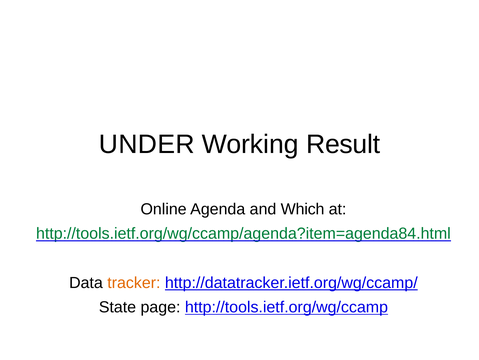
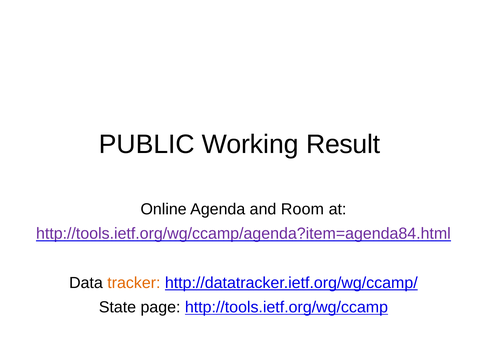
UNDER: UNDER -> PUBLIC (147, 144)
Which: Which -> Room (302, 209)
http://tools.ietf.org/wg/ccamp/agenda?item=agenda84.html colour: green -> purple (243, 233)
